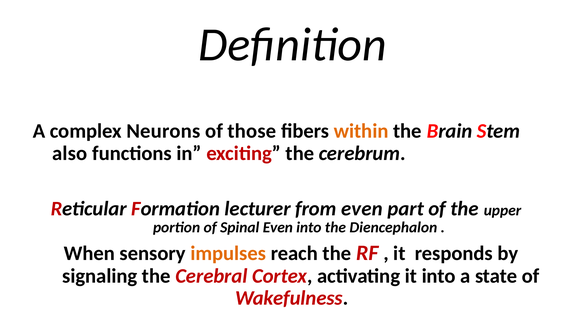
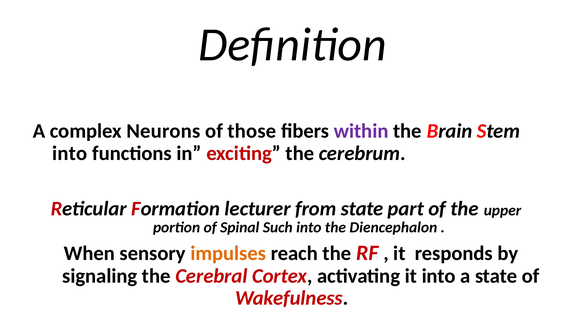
within colour: orange -> purple (361, 131)
also: also -> into (70, 154)
from even: even -> state (362, 209)
Spinal Even: Even -> Such (278, 228)
